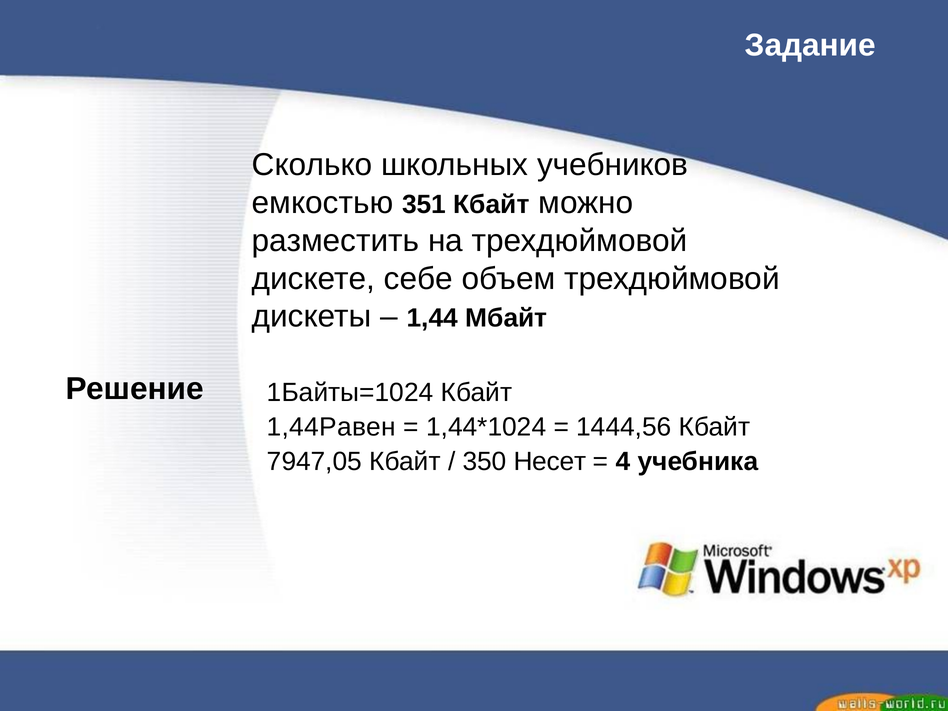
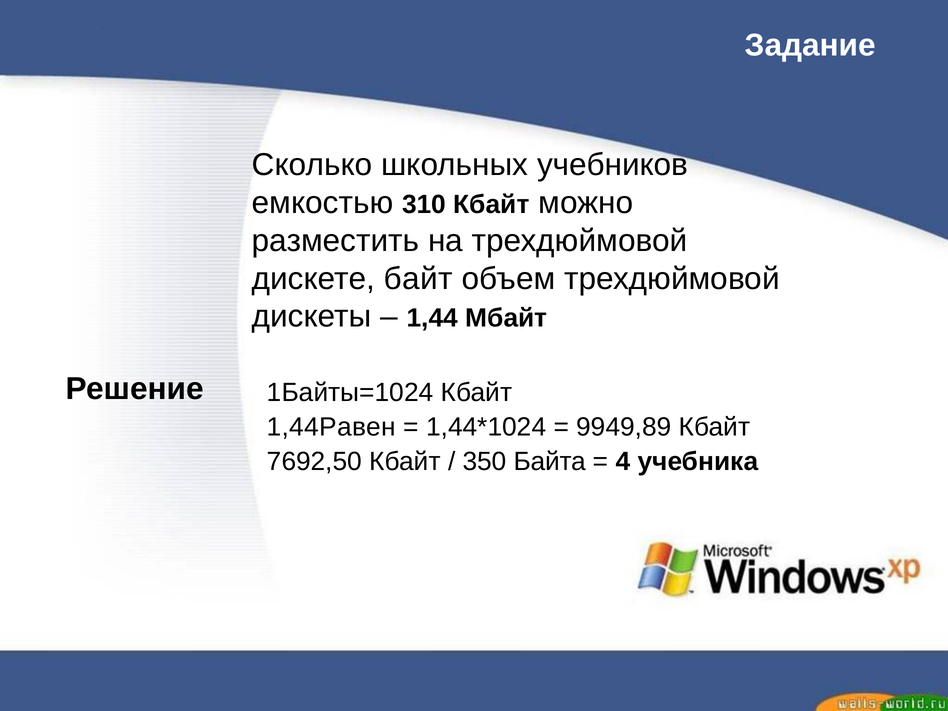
351: 351 -> 310 (424, 205)
себе: себе -> байт (418, 279)
1444,56: 1444,56 -> 9949,89 (624, 427)
7947,05: 7947,05 -> 7692,50 (314, 461)
Несет: Несет -> Байта (550, 461)
